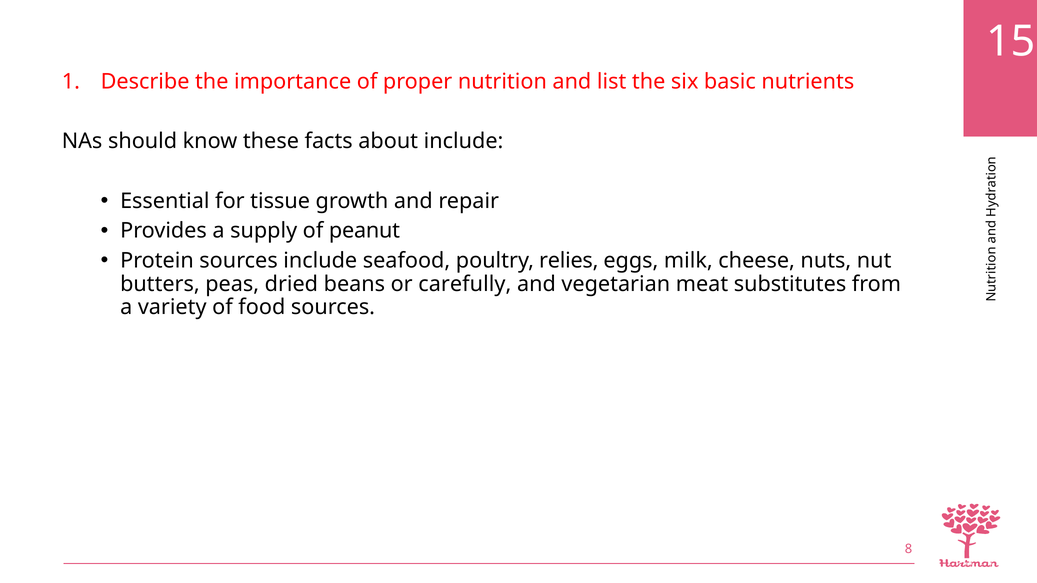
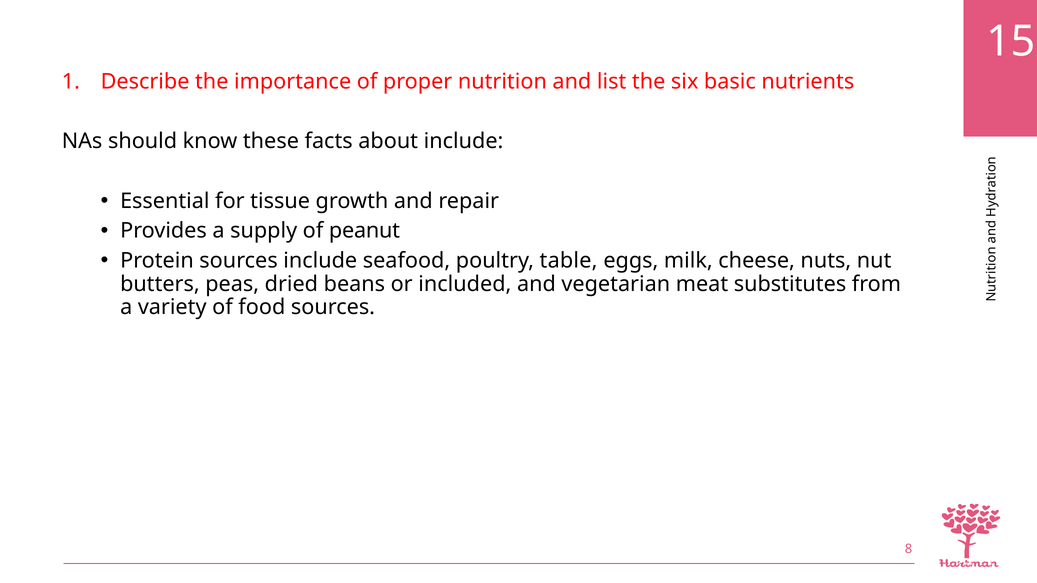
relies: relies -> table (569, 261)
carefully: carefully -> included (465, 284)
